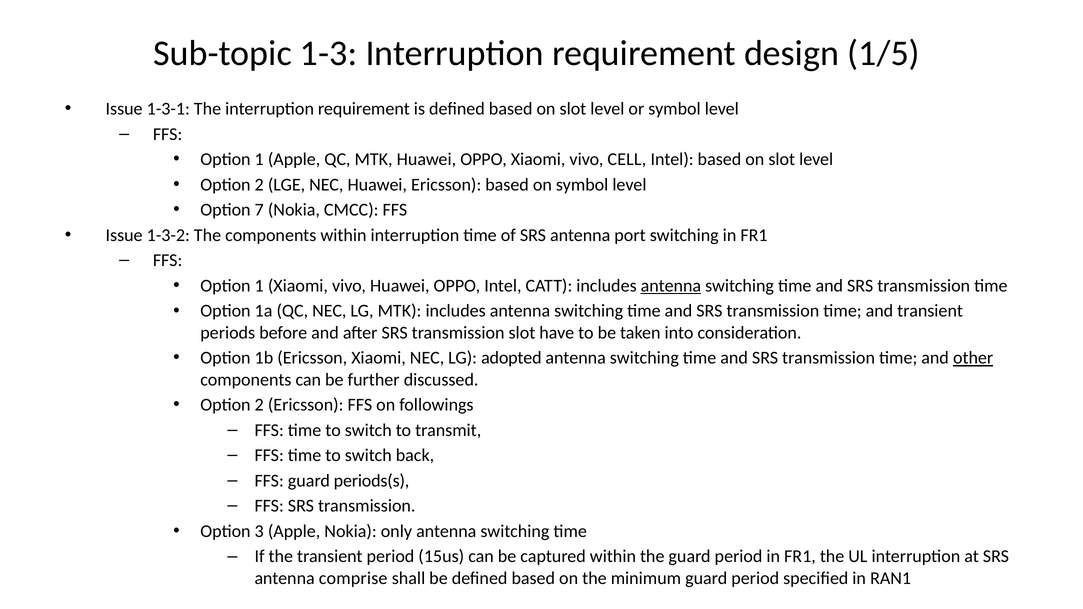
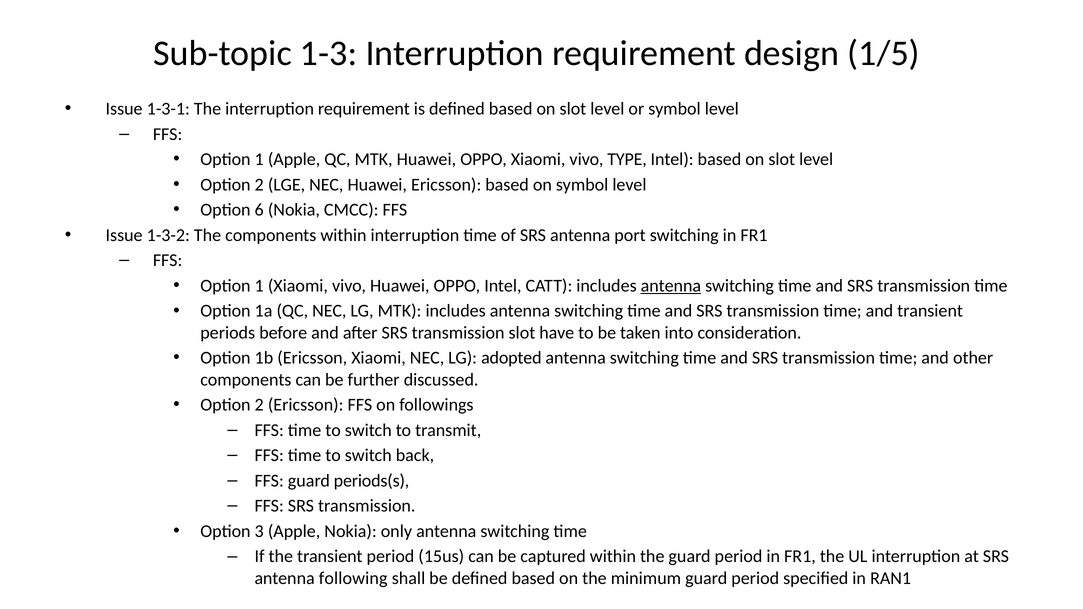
CELL: CELL -> TYPE (627, 159)
7: 7 -> 6 (259, 210)
other underline: present -> none (973, 358)
comprise: comprise -> following (353, 578)
